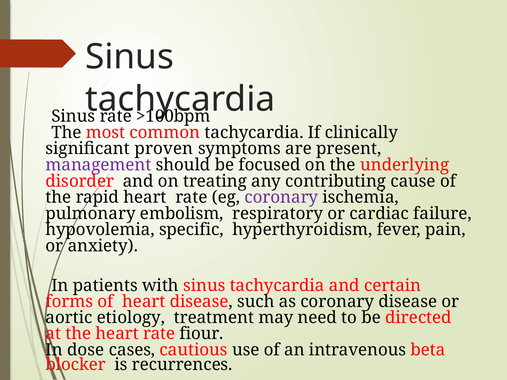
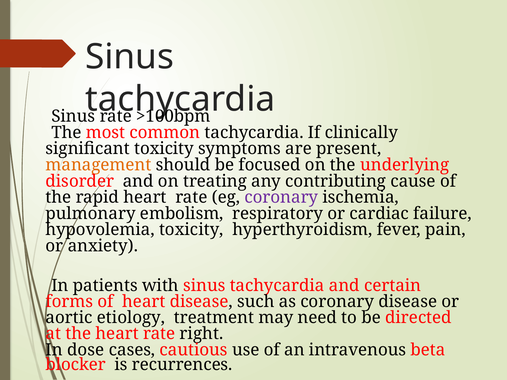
significant proven: proven -> toxicity (164, 149)
management colour: purple -> orange (99, 165)
hypovolemia specific: specific -> toxicity (191, 230)
fiour: fiour -> right (201, 334)
